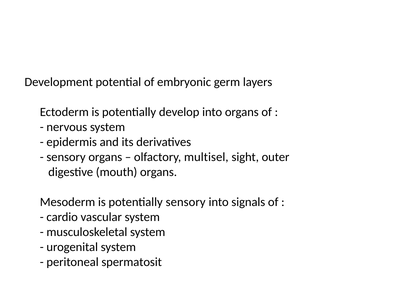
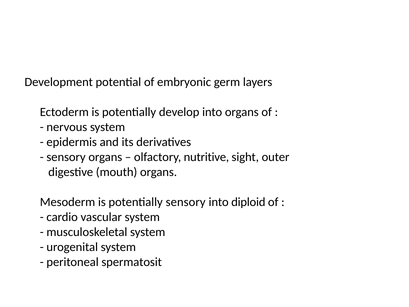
multisel: multisel -> nutritive (206, 157)
signals: signals -> diploid (248, 202)
